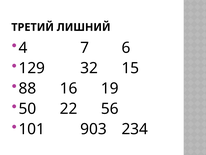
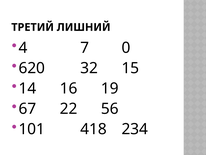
6: 6 -> 0 (126, 48)
129: 129 -> 620 (32, 68)
88: 88 -> 14 (27, 88)
50: 50 -> 67 (27, 108)
903: 903 -> 418 (94, 129)
